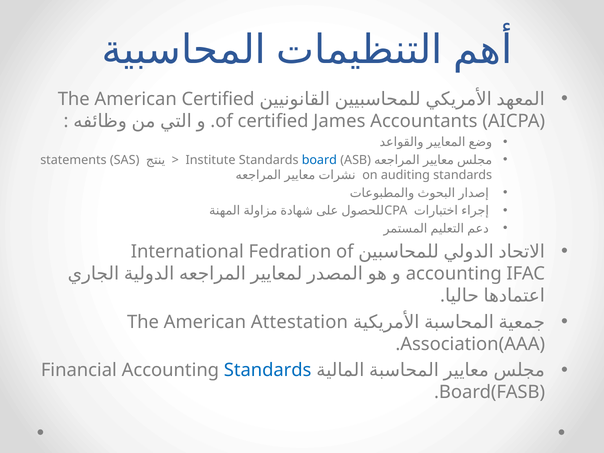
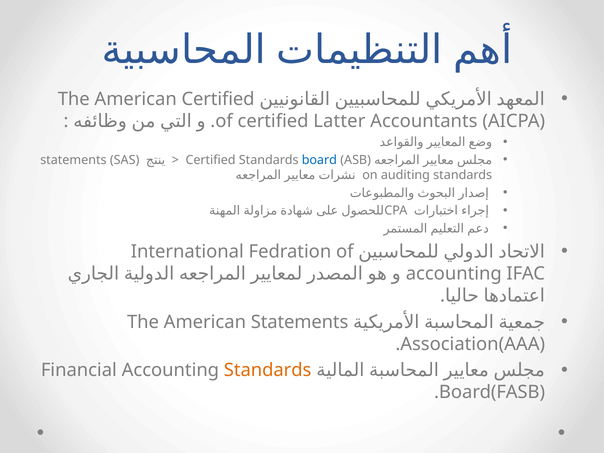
James: James -> Latter (339, 121)
Institute: Institute -> Certified (211, 160)
American Attestation: Attestation -> Statements (300, 322)
Standards colour: blue -> orange (268, 370)
